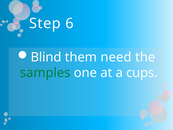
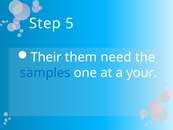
6: 6 -> 5 (69, 23)
Blind: Blind -> Their (46, 57)
samples colour: green -> blue (45, 73)
cups: cups -> your (142, 73)
